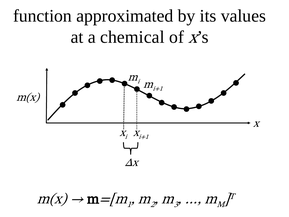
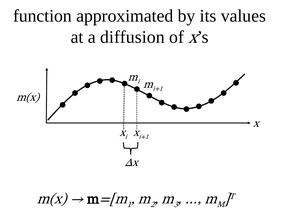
chemical: chemical -> diffusion (132, 37)
